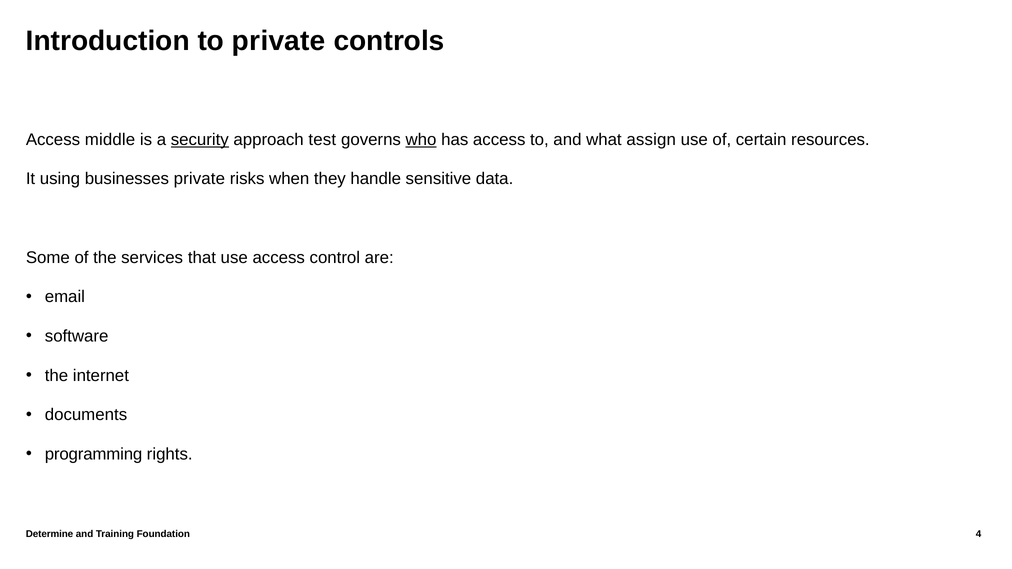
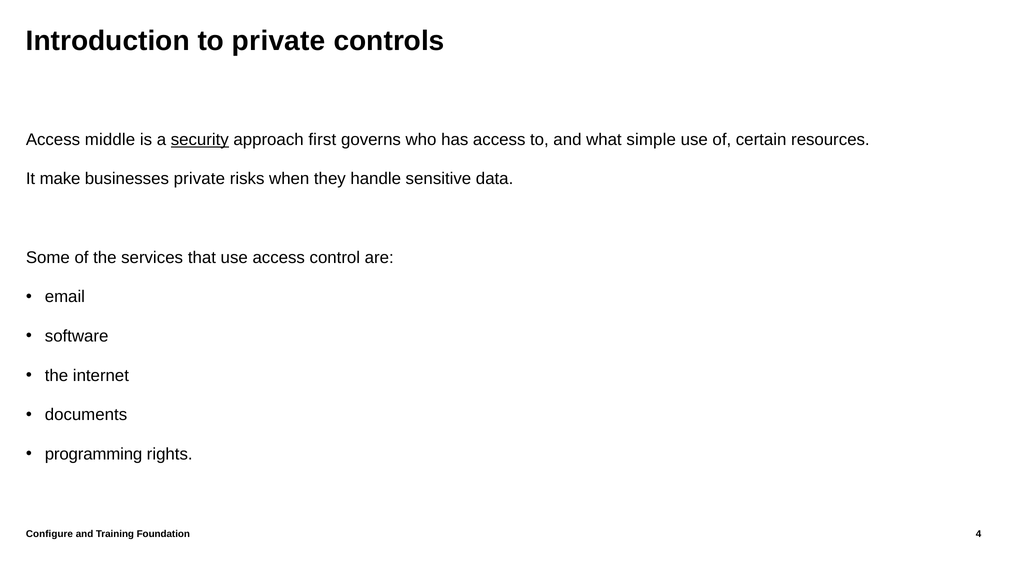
test: test -> first (322, 140)
who underline: present -> none (421, 140)
assign: assign -> simple (651, 140)
using: using -> make (60, 179)
Determine: Determine -> Configure (49, 534)
